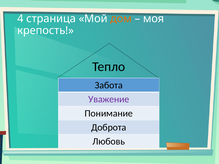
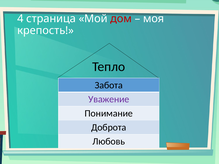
дом colour: orange -> red (121, 19)
